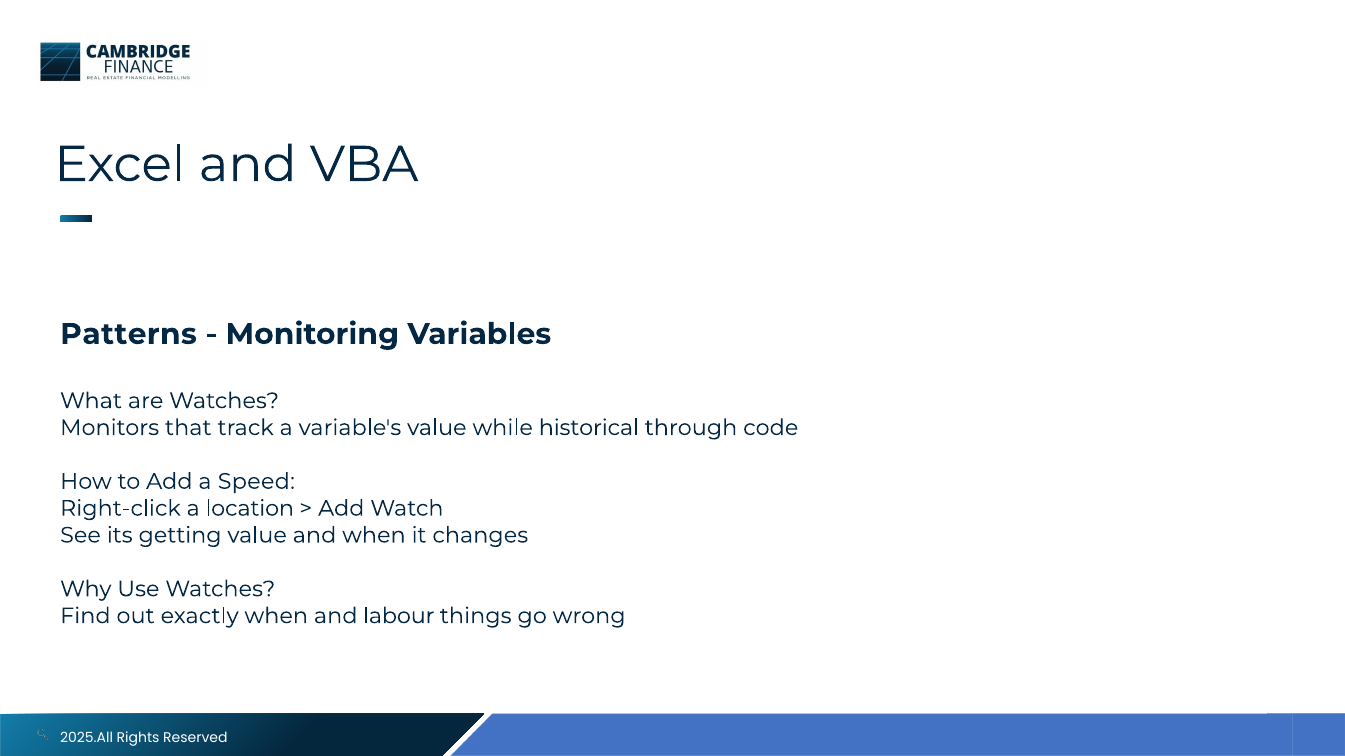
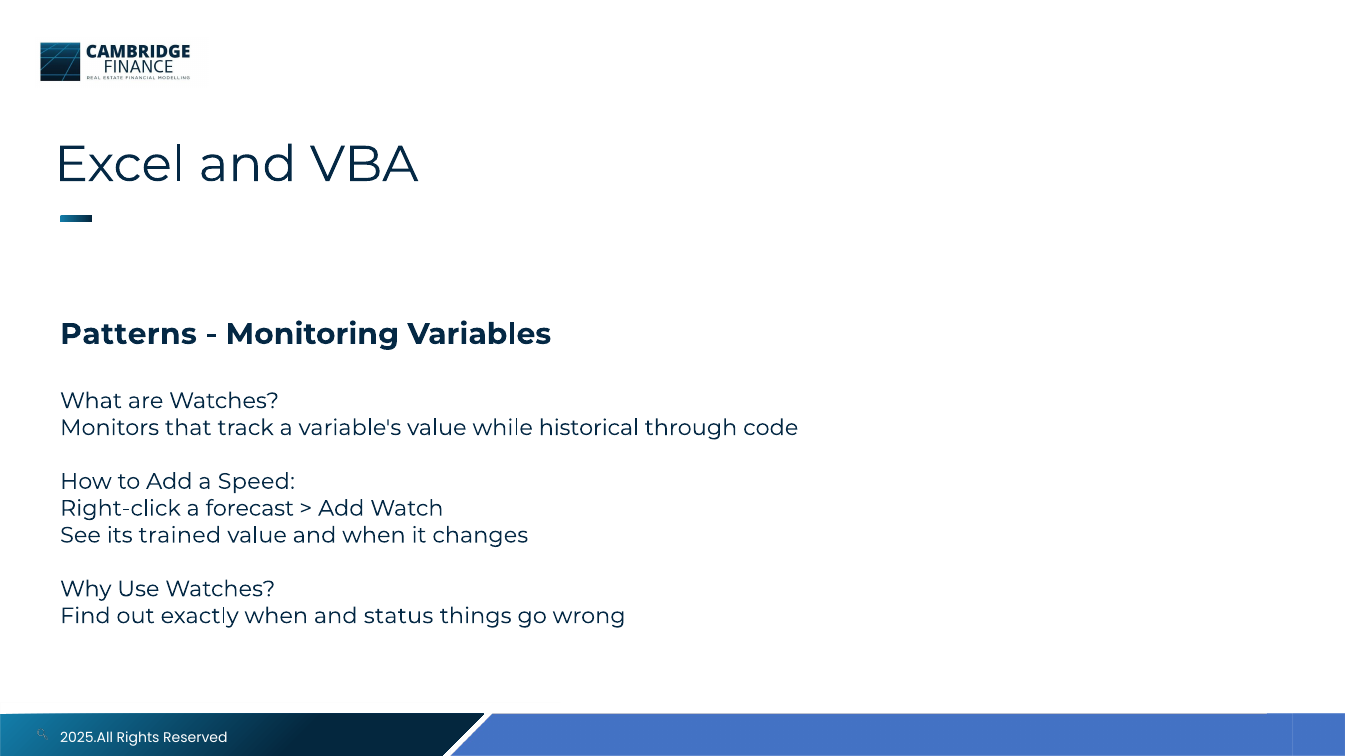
location: location -> forecast (250, 509)
getting: getting -> trained (180, 536)
labour: labour -> status (399, 616)
